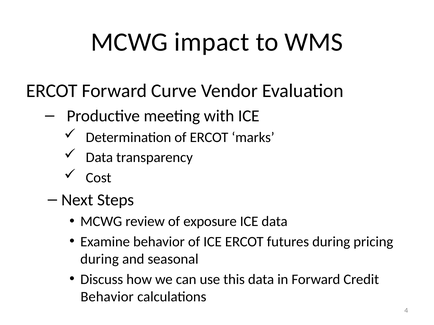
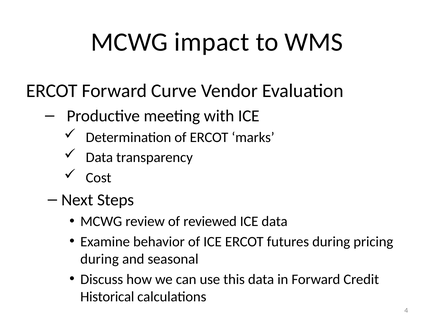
exposure: exposure -> reviewed (210, 222)
Behavior: Behavior -> Historical (107, 297)
